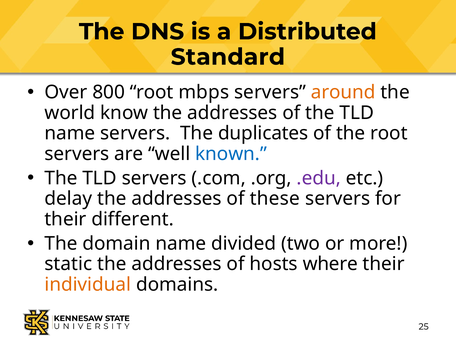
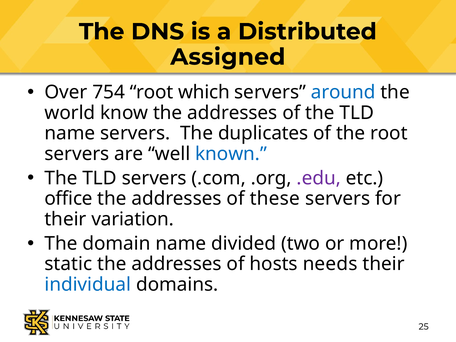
Standard: Standard -> Assigned (228, 57)
800: 800 -> 754 (109, 92)
mbps: mbps -> which (204, 92)
around colour: orange -> blue (343, 92)
delay: delay -> office (69, 199)
different: different -> variation (133, 219)
where: where -> needs (330, 264)
individual colour: orange -> blue (88, 285)
